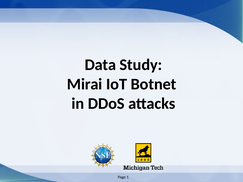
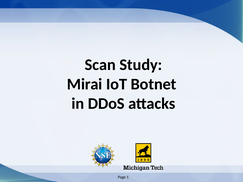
Data: Data -> Scan (100, 65)
